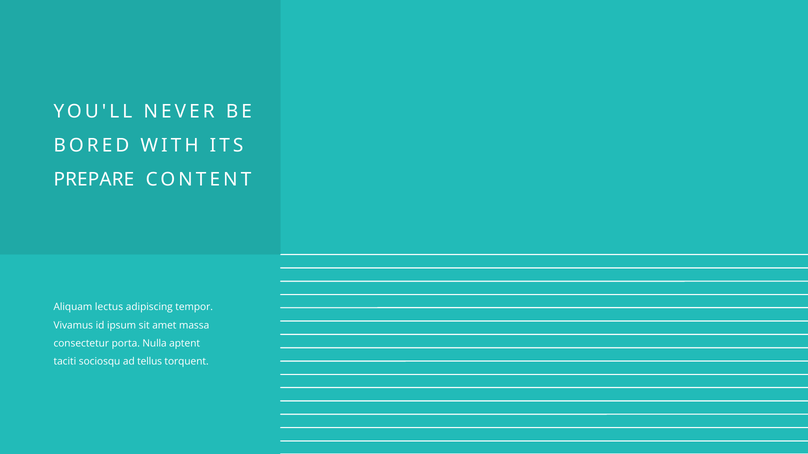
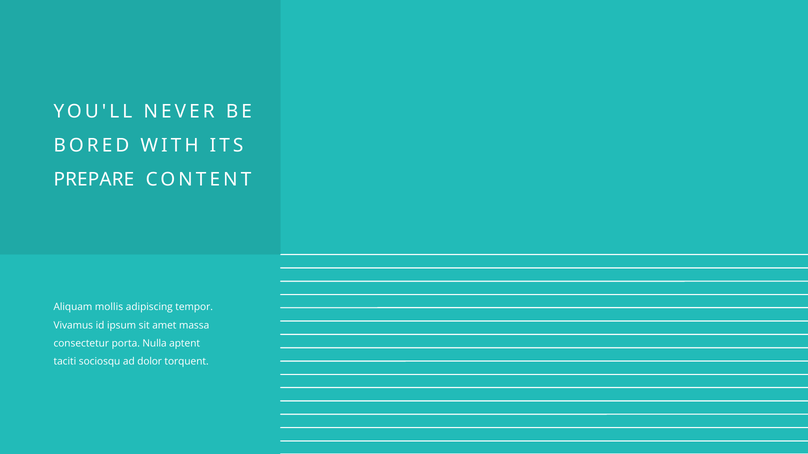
lectus: lectus -> mollis (109, 307)
tellus: tellus -> dolor (150, 362)
